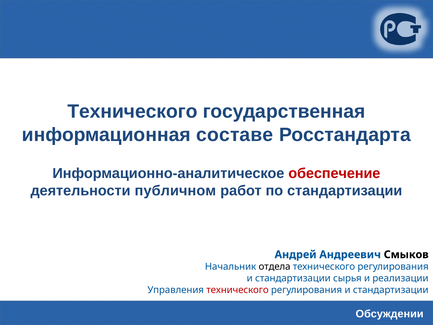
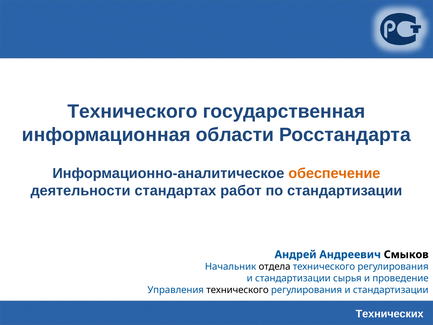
составе: составе -> области (235, 135)
обеспечение colour: red -> orange (334, 173)
публичном: публичном -> стандартах (175, 191)
реализации: реализации -> проведение (401, 278)
технического colour: red -> black (238, 290)
Обсуждении: Обсуждении -> Технических (390, 314)
